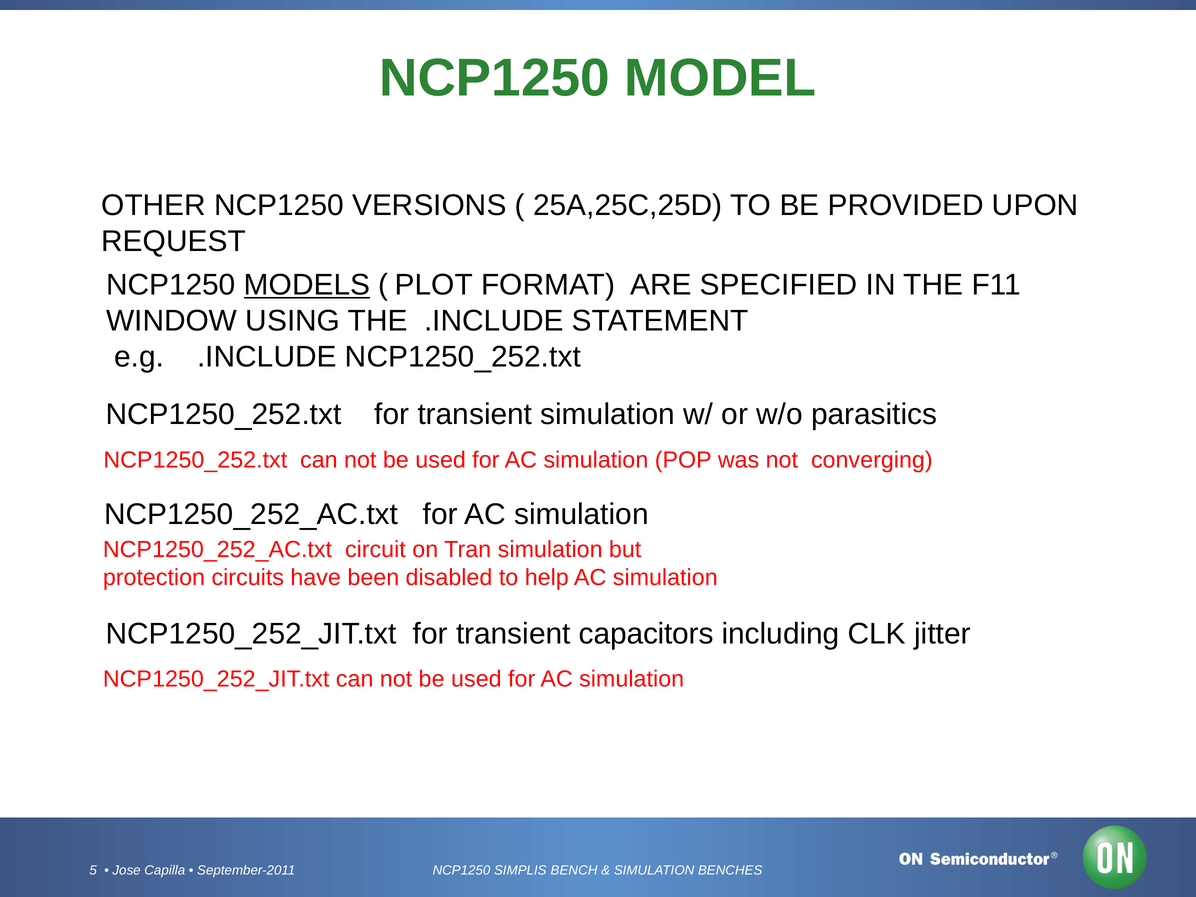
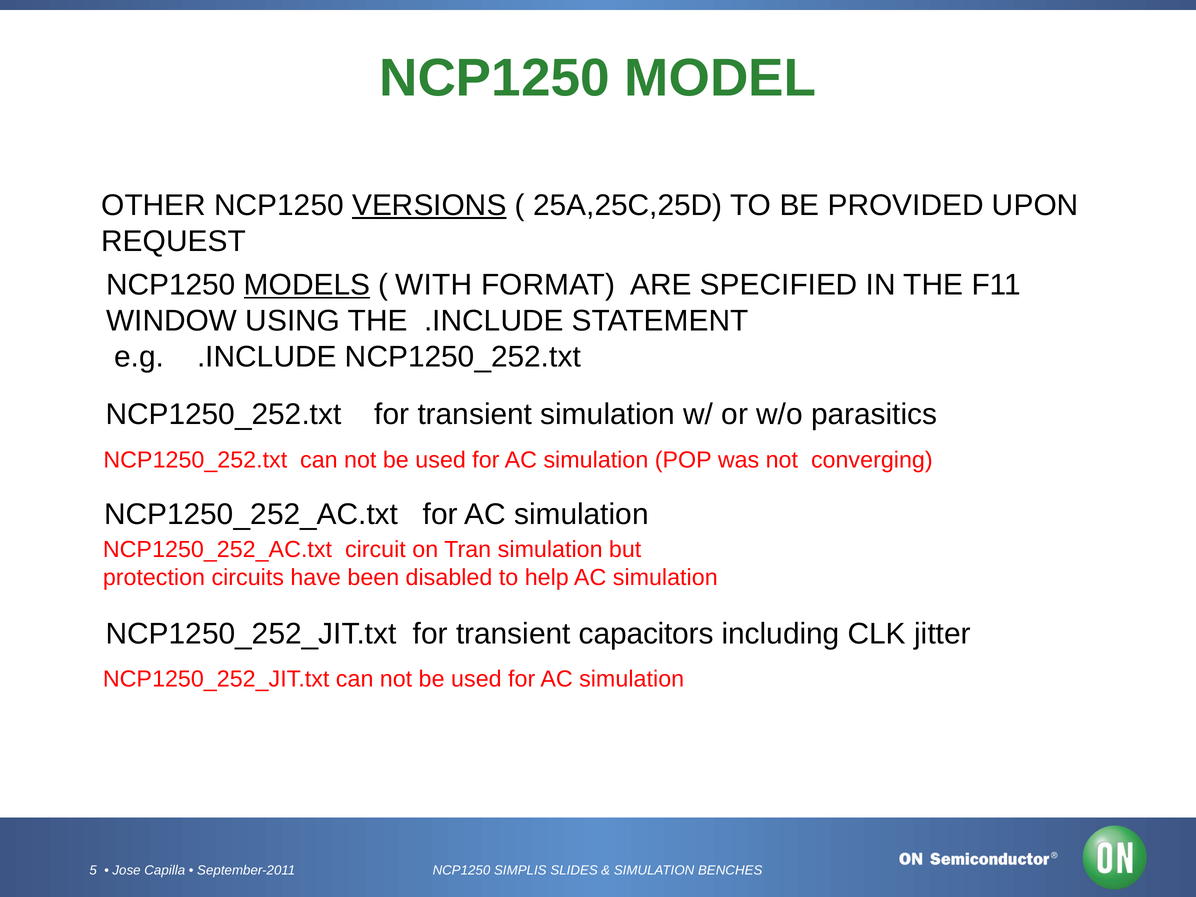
VERSIONS underline: none -> present (429, 205)
PLOT: PLOT -> WITH (434, 285)
BENCH: BENCH -> SLIDES (574, 870)
